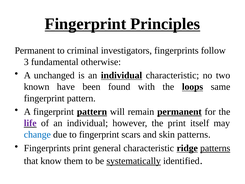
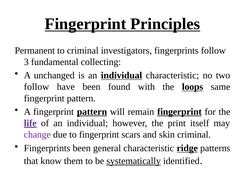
otherwise: otherwise -> collecting (101, 62)
known: known -> follow (37, 87)
remain permanent: permanent -> fingerprint (179, 112)
change colour: blue -> purple (37, 134)
skin patterns: patterns -> criminal (194, 134)
Fingerprints print: print -> been (82, 148)
patterns underline: present -> none (215, 148)
